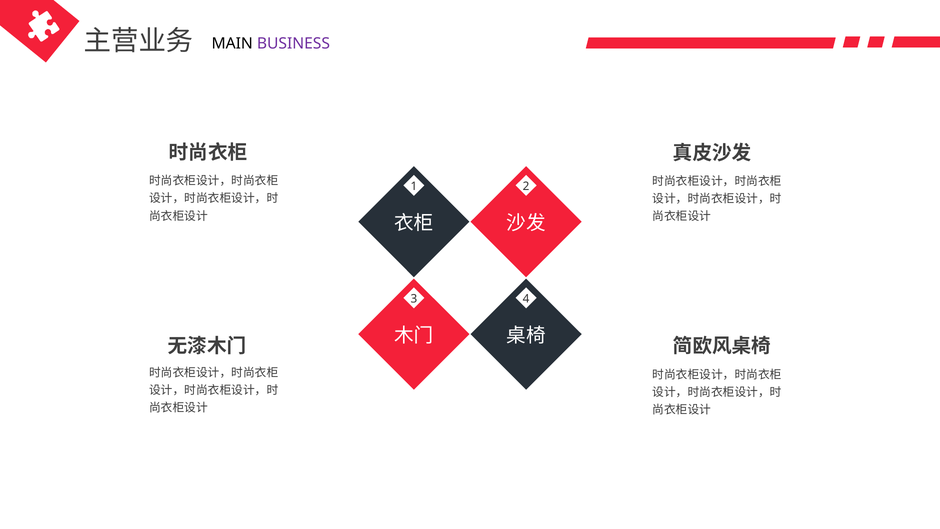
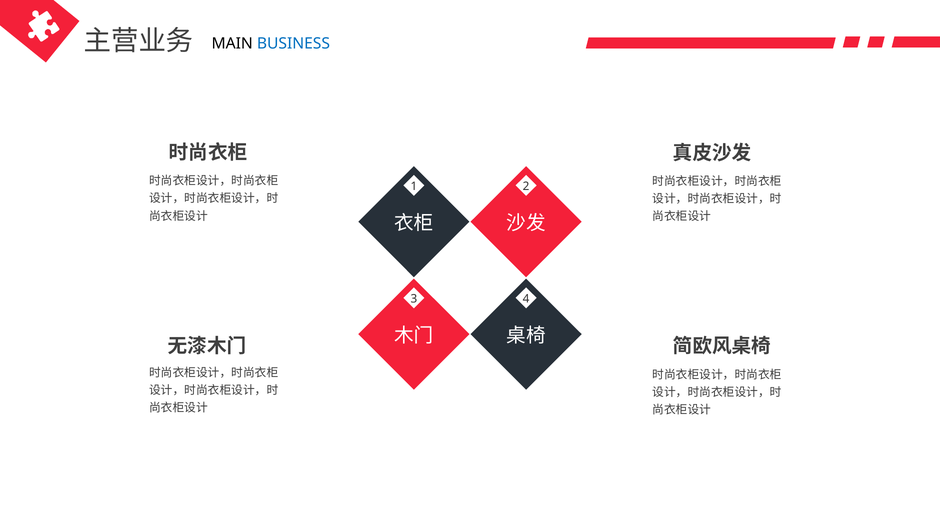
BUSINESS colour: purple -> blue (293, 43)
